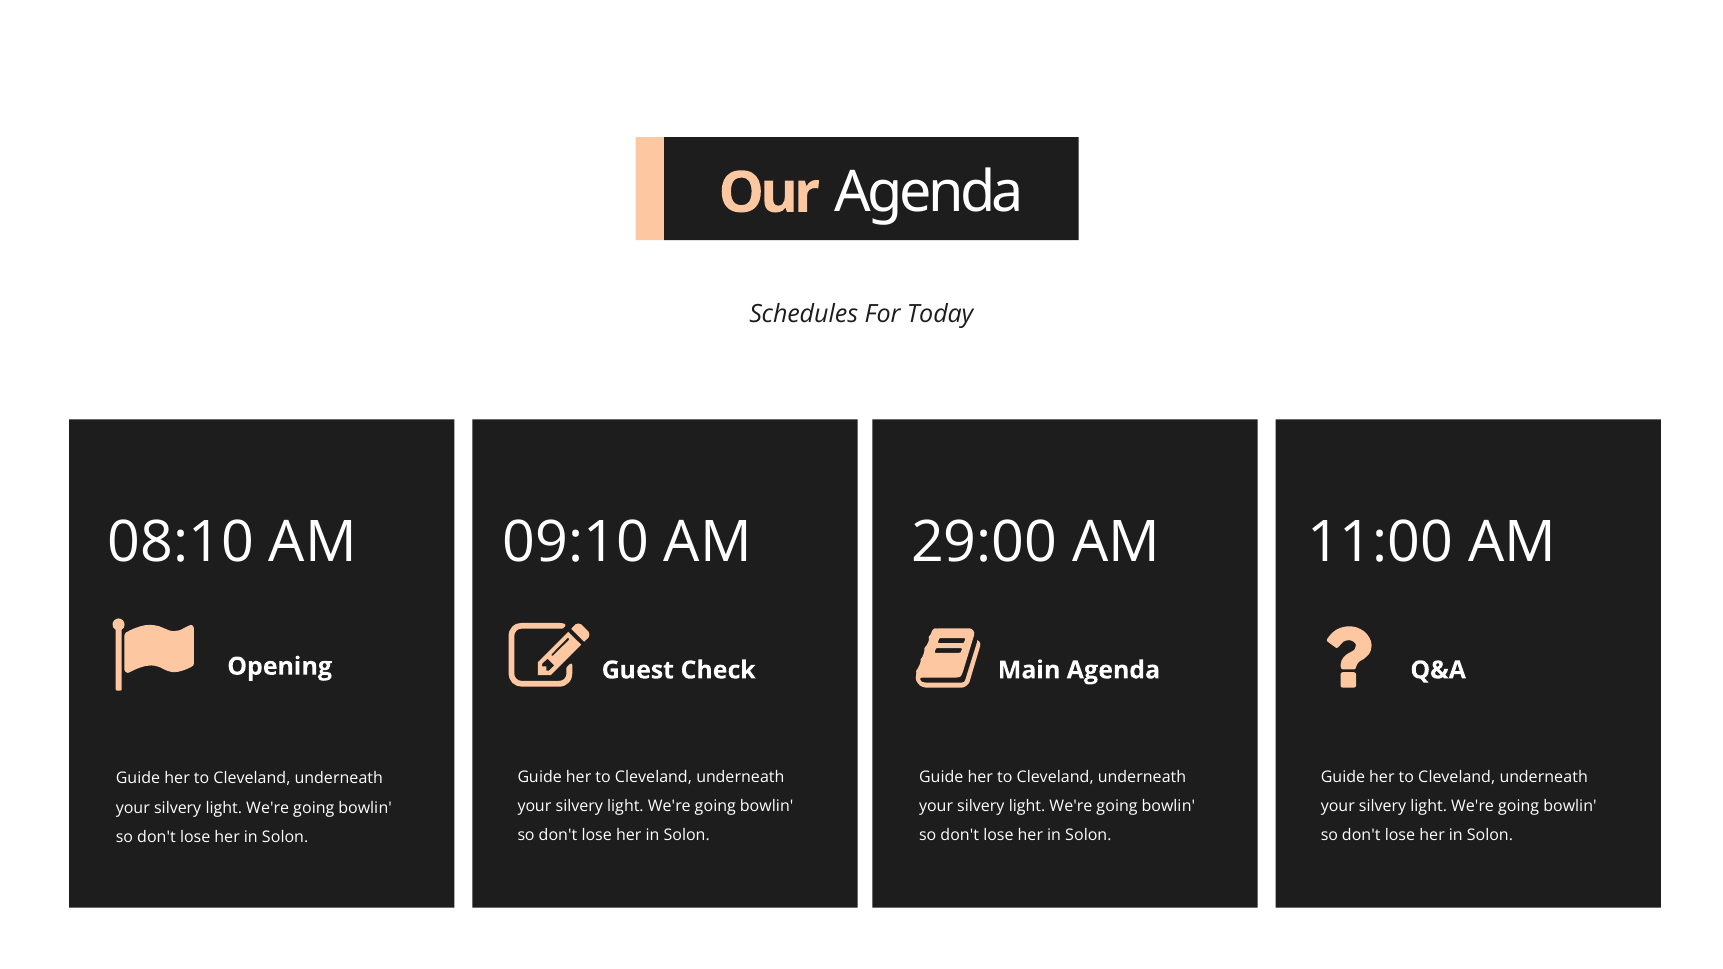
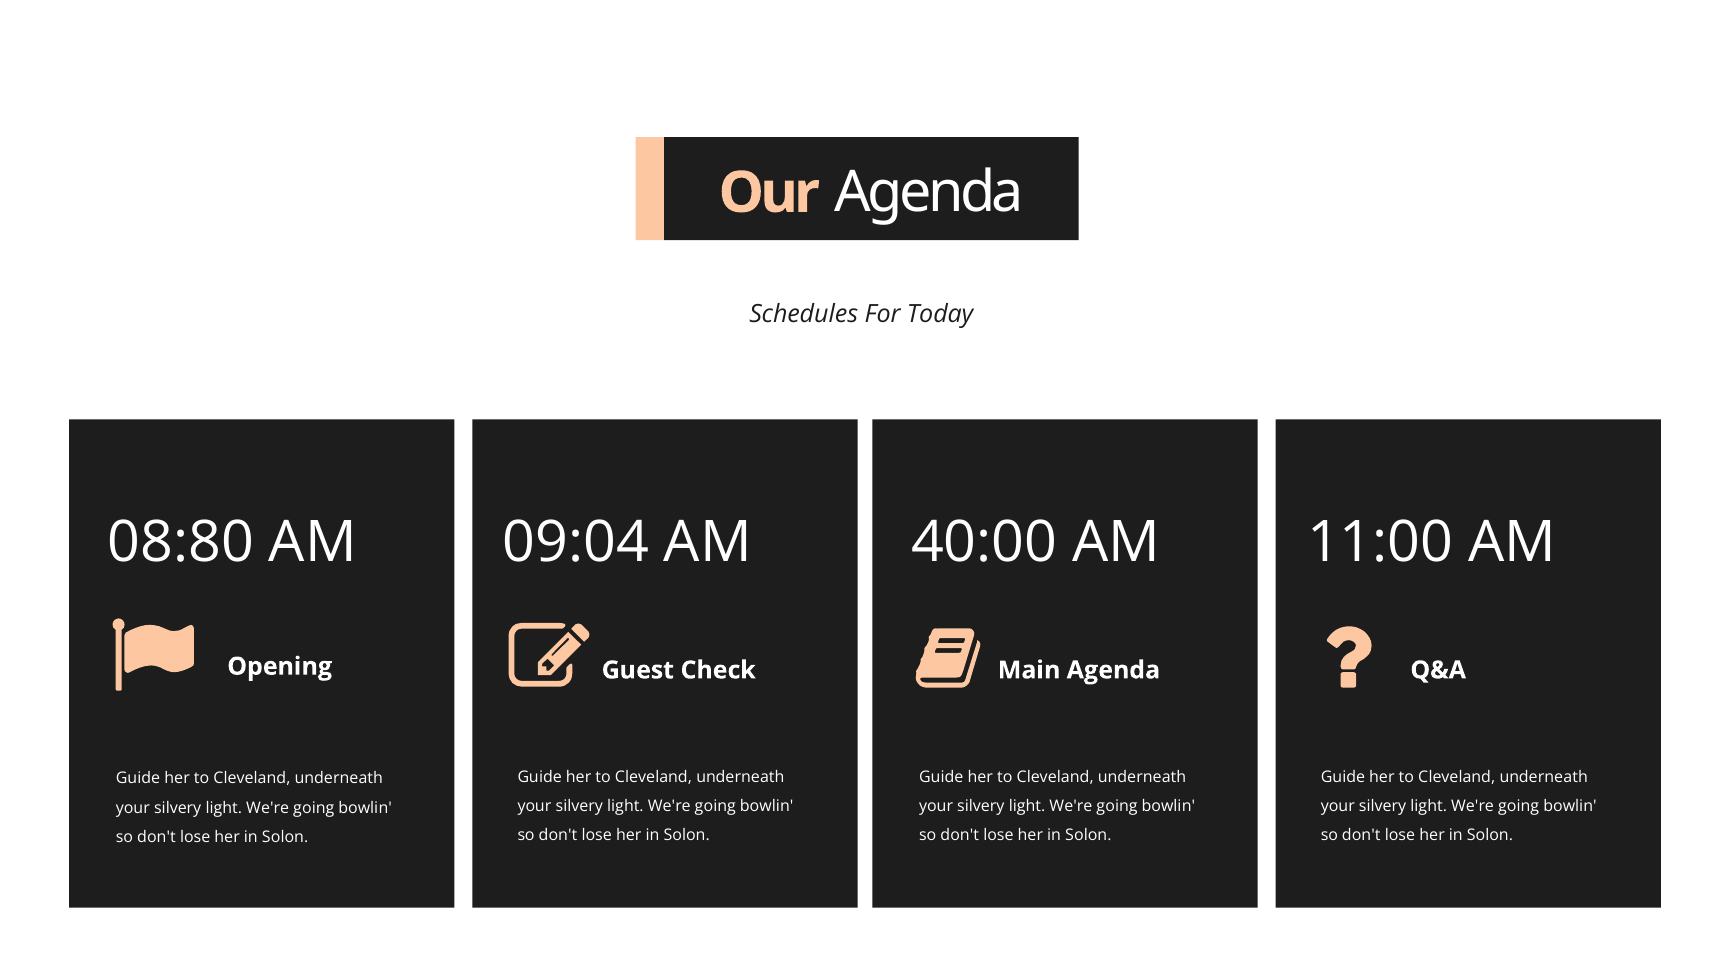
08:10: 08:10 -> 08:80 (181, 542)
09:10: 09:10 -> 09:04 (576, 543)
29:00: 29:00 -> 40:00 (984, 543)
